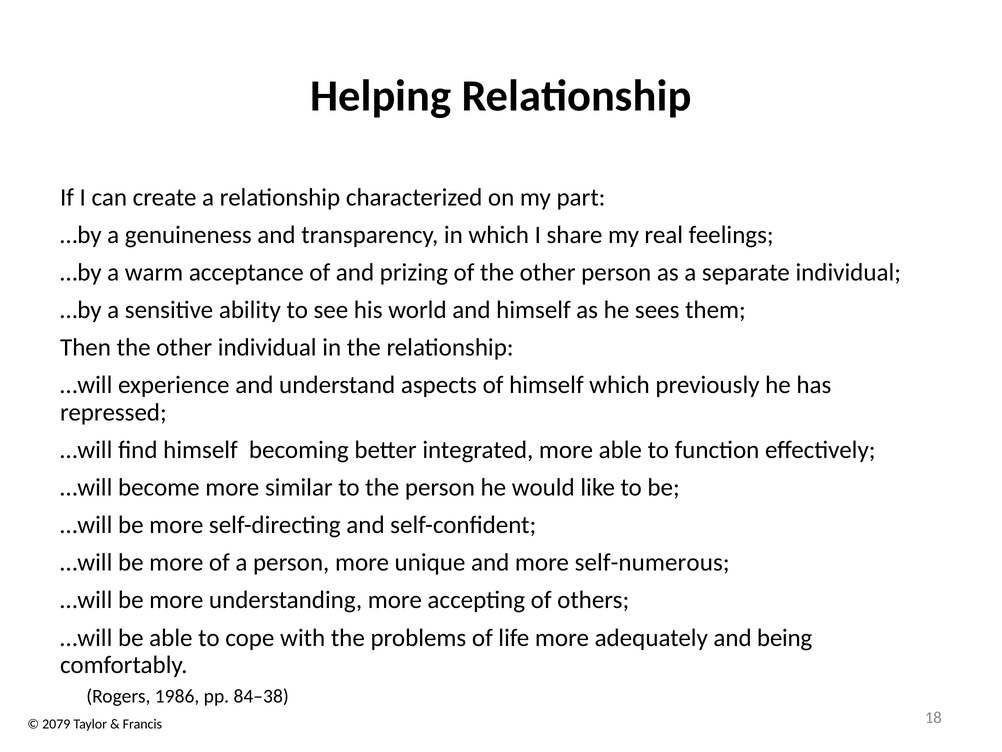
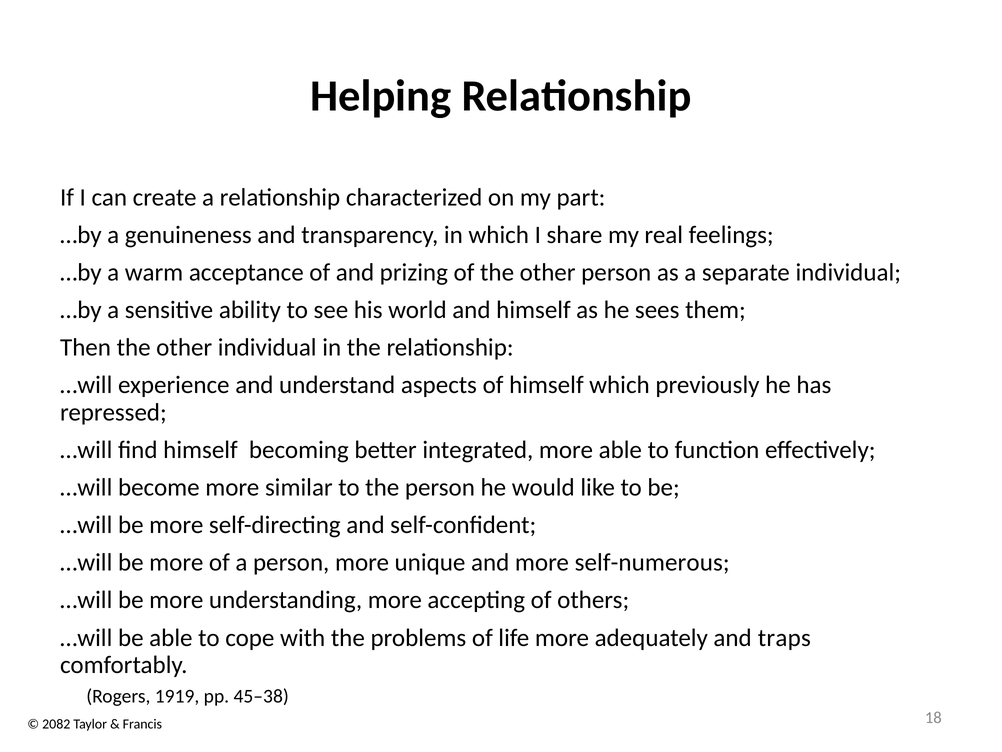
being: being -> traps (784, 637)
1986: 1986 -> 1919 (177, 696)
84–38: 84–38 -> 45–38 (261, 696)
2079: 2079 -> 2082 (56, 724)
